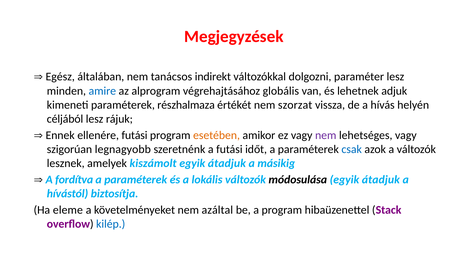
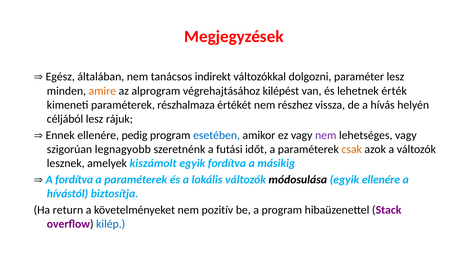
amire colour: blue -> orange (102, 91)
globális: globális -> kilépést (281, 91)
adjuk: adjuk -> érték (394, 91)
szorzat: szorzat -> részhez (295, 105)
ellenére futási: futási -> pedig (135, 135)
esetében colour: orange -> blue (217, 135)
csak colour: blue -> orange (352, 149)
átadjuk: átadjuk -> fordítva (227, 163)
átadjuk: átadjuk -> ellenére (381, 180)
eleme: eleme -> return (68, 210)
azáltal: azáltal -> pozitív (217, 210)
